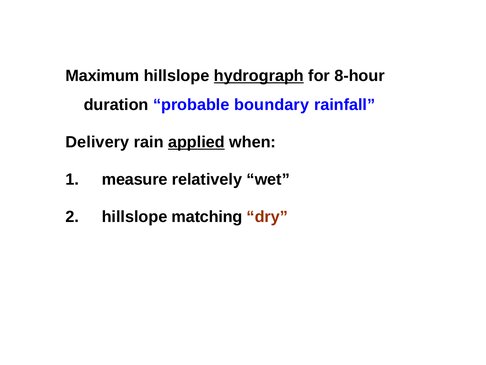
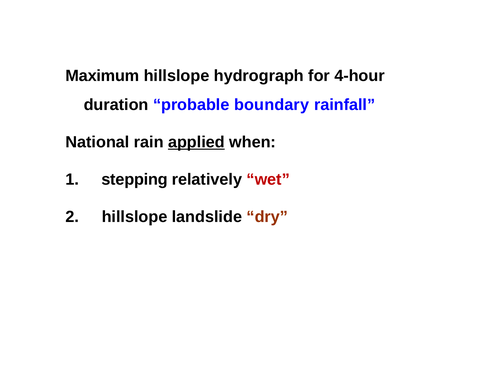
hydrograph underline: present -> none (259, 76)
8-hour: 8-hour -> 4-hour (360, 76)
Delivery: Delivery -> National (97, 142)
measure: measure -> stepping (135, 179)
wet colour: black -> red (268, 179)
matching: matching -> landslide (207, 217)
